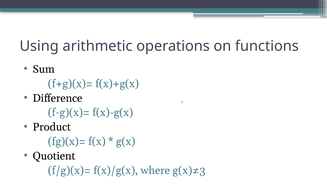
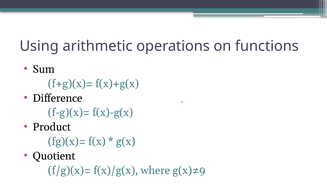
g(x)≠3: g(x)≠3 -> g(x)≠9 (189, 170)
